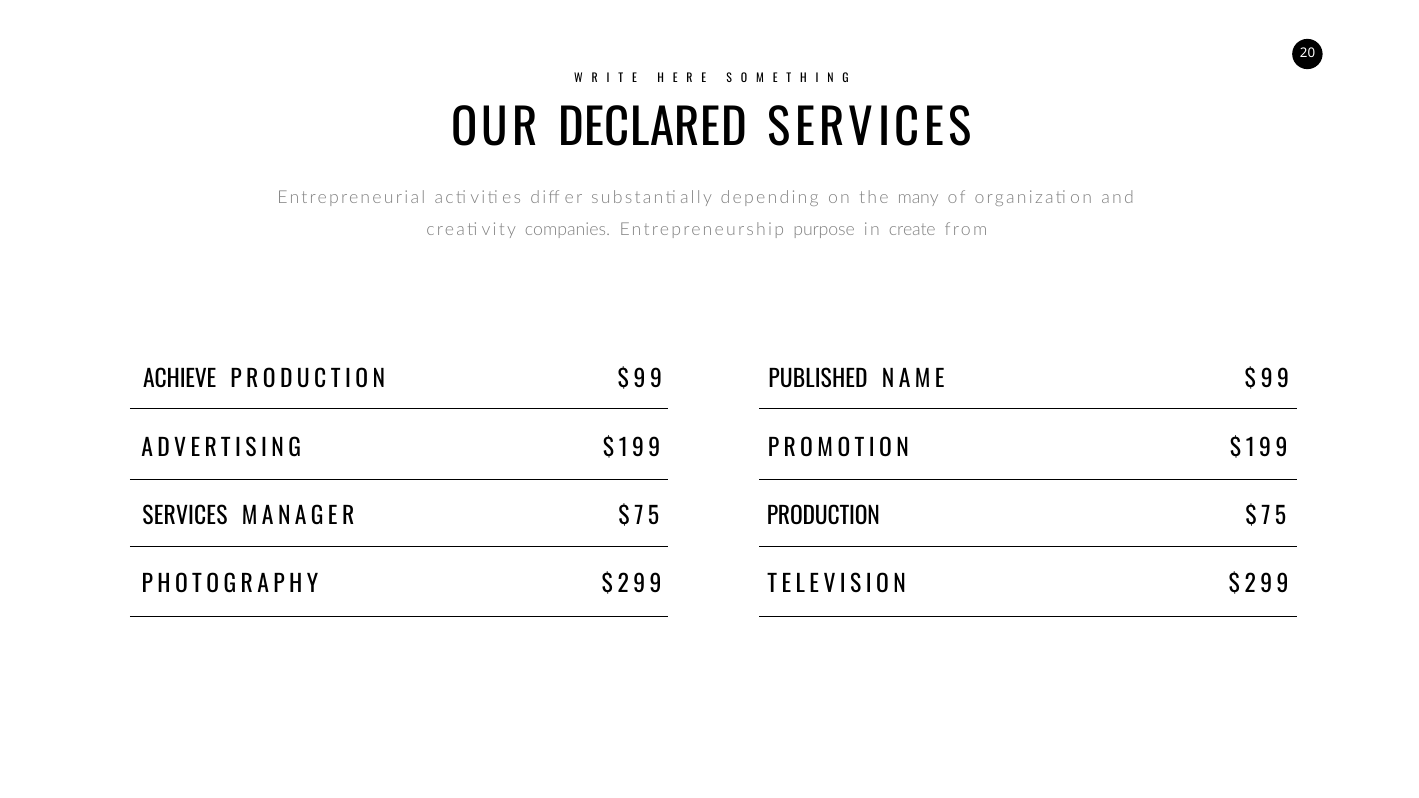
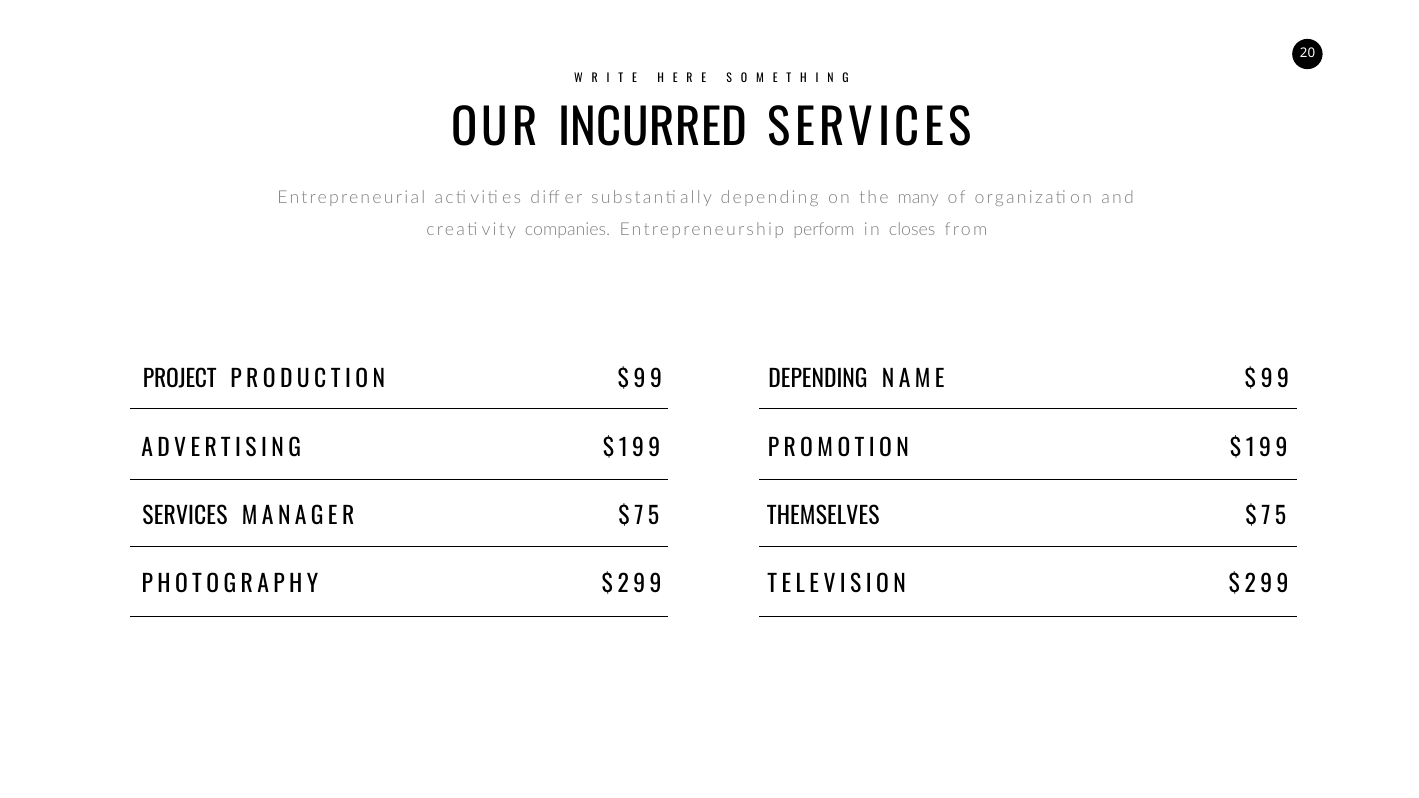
DECLARED: DECLARED -> INCURRED (653, 130)
purpose: purpose -> perform (824, 229)
create: create -> closes (912, 229)
ACHIEVE: ACHIEVE -> PROJECT (180, 380)
PUBLISHED: PUBLISHED -> DEPENDING (818, 380)
PRODUCTION: PRODUCTION -> THEMSELVES (823, 517)
